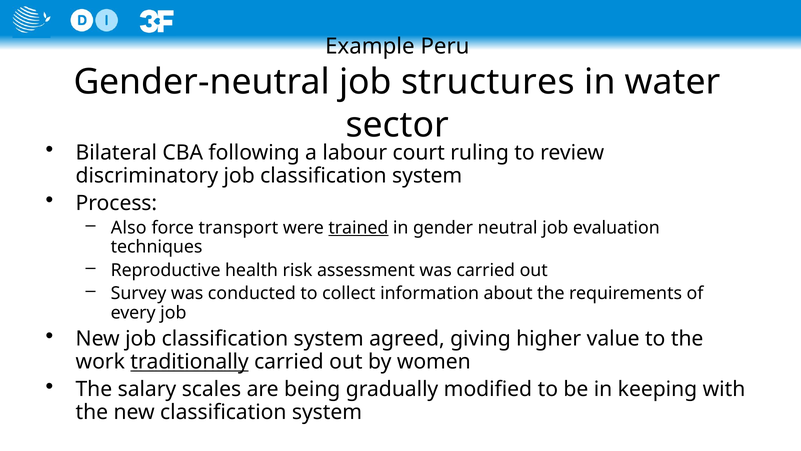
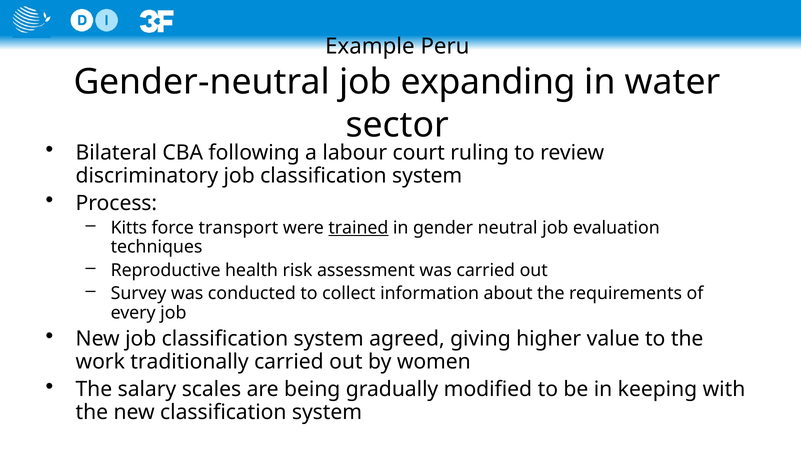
structures: structures -> expanding (488, 82)
Also: Also -> Kitts (129, 228)
traditionally underline: present -> none (190, 361)
